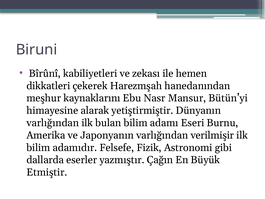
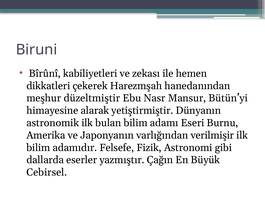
kaynaklarını: kaynaklarını -> düzeltmiştir (92, 98)
varlığından: varlığından -> astronomik (53, 123)
Etmiştir: Etmiştir -> Cebirsel (47, 172)
